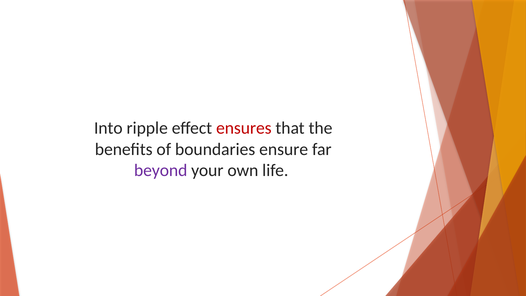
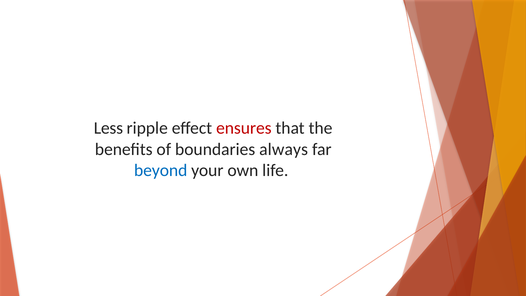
Into: Into -> Less (108, 128)
ensure: ensure -> always (284, 149)
beyond colour: purple -> blue (161, 170)
